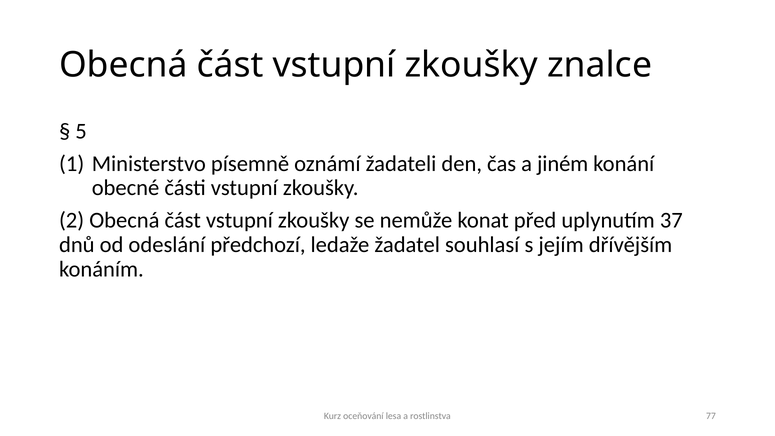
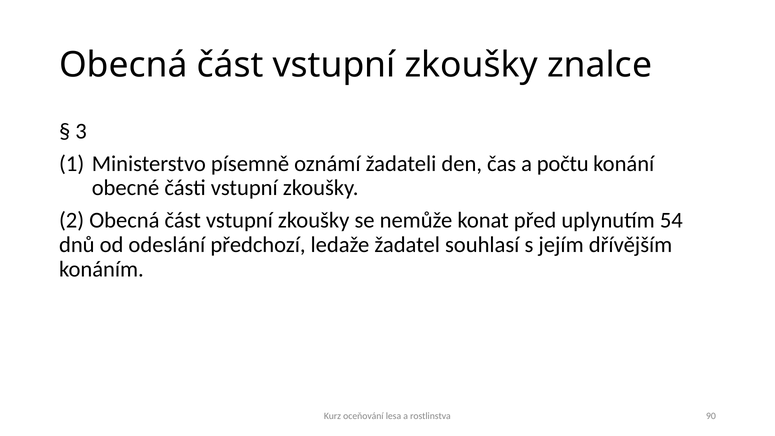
5: 5 -> 3 (81, 131)
jiném: jiném -> počtu (563, 164)
37: 37 -> 54 (671, 220)
77: 77 -> 90 (711, 416)
